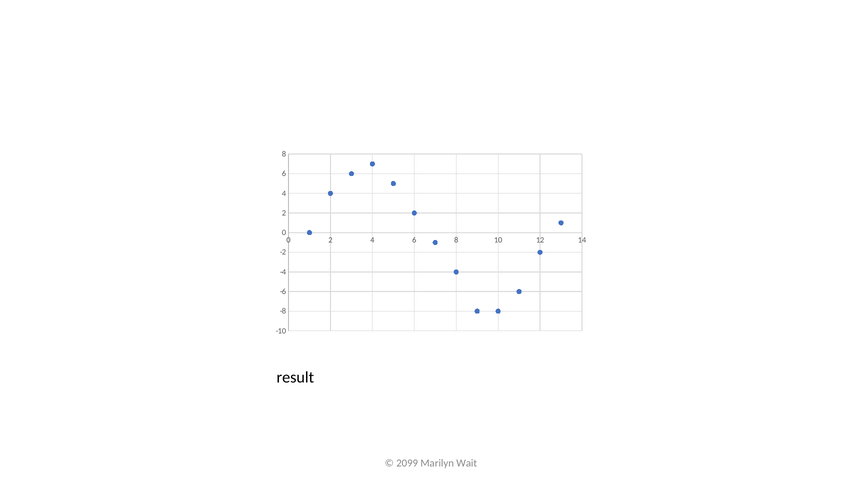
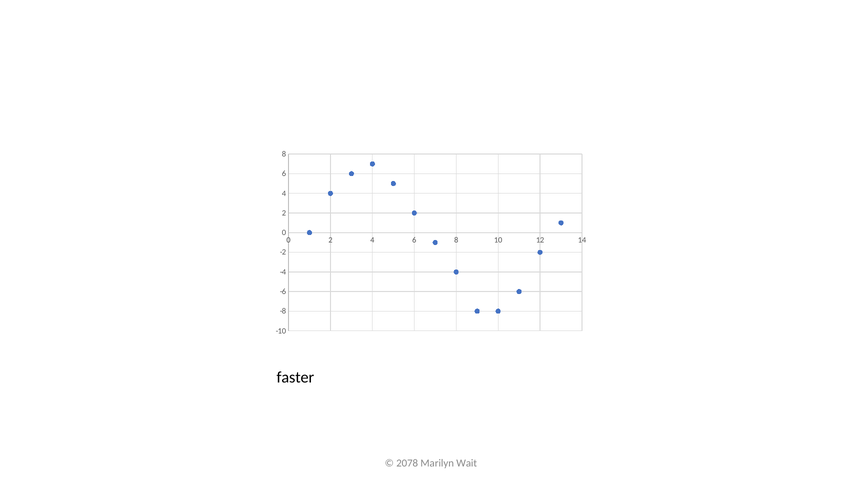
result: result -> faster (295, 377)
2099: 2099 -> 2078 (407, 463)
